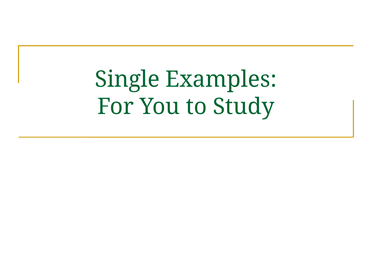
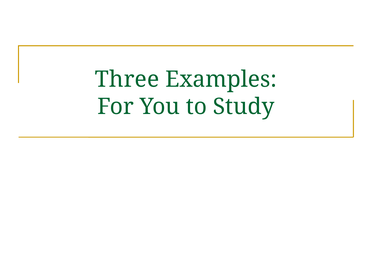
Single: Single -> Three (127, 79)
